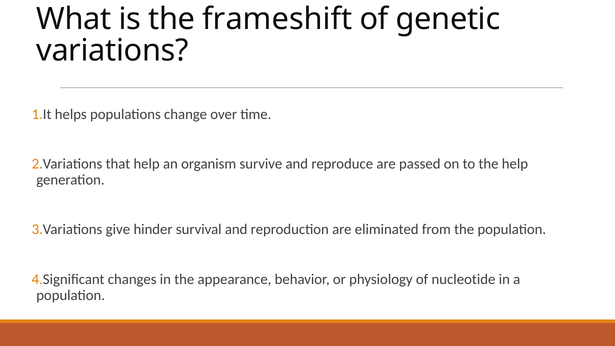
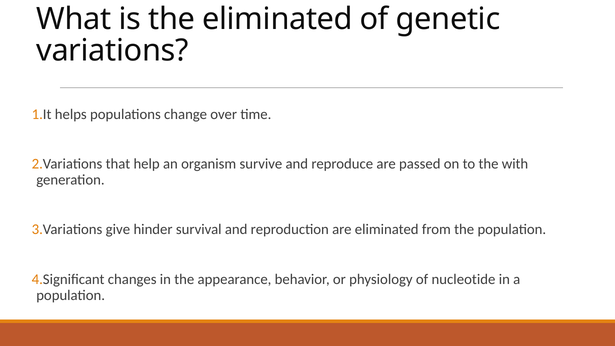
the frameshift: frameshift -> eliminated (278, 19)
the help: help -> with (515, 164)
